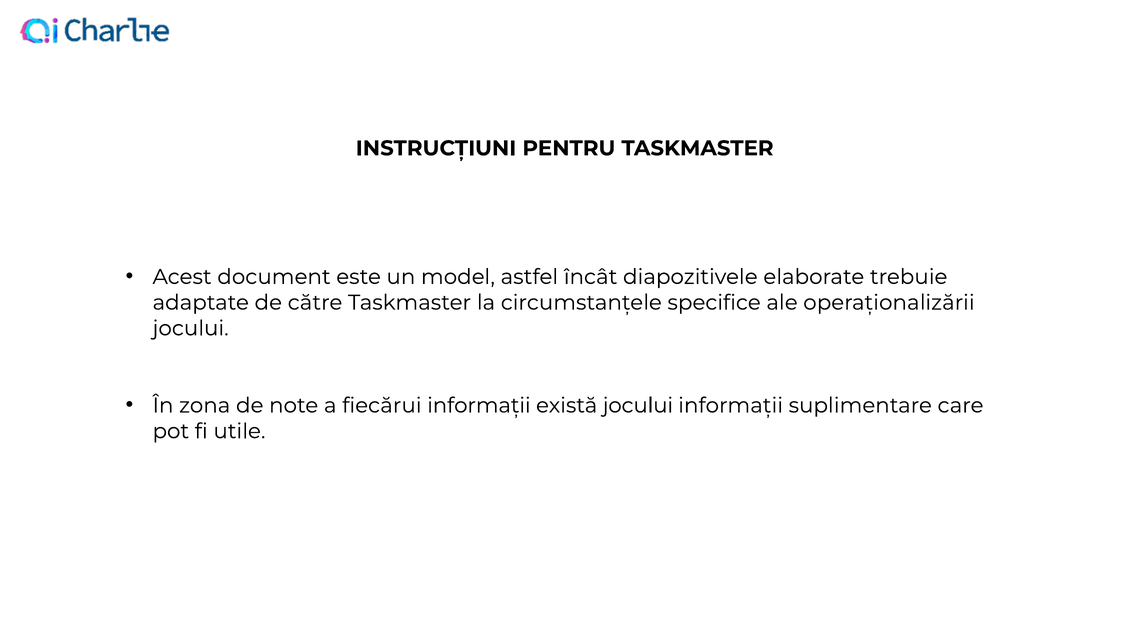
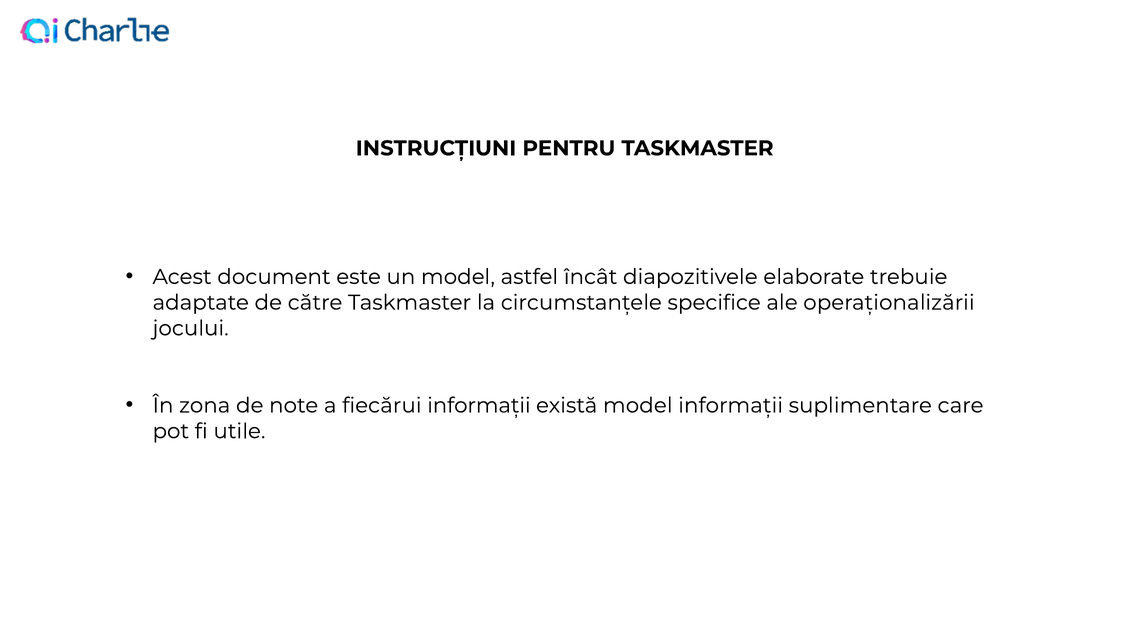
există jocului: jocului -> model (638, 406)
